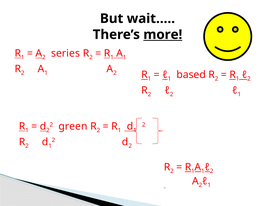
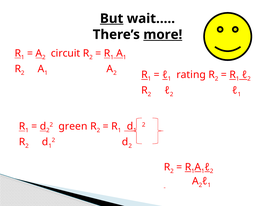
But underline: none -> present (112, 19)
series: series -> circuit (66, 53)
based: based -> rating (191, 75)
